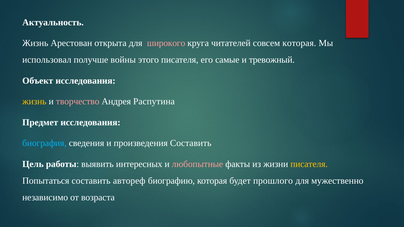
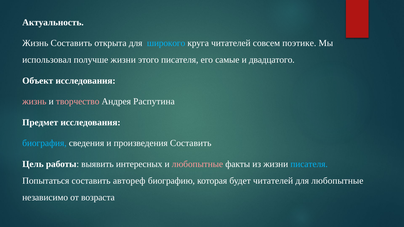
Жизнь Арестован: Арестован -> Составить (71, 43)
широкого colour: pink -> light blue (166, 43)
совсем которая: которая -> поэтике (299, 43)
получше войны: войны -> жизни (123, 60)
тревожный: тревожный -> двадцатого (272, 60)
жизнь colour: yellow -> pink (34, 102)
писателя colour: yellow -> light blue (309, 164)
будет прошлого: прошлого -> читателей (273, 181)
для мужественно: мужественно -> любопытные (337, 181)
